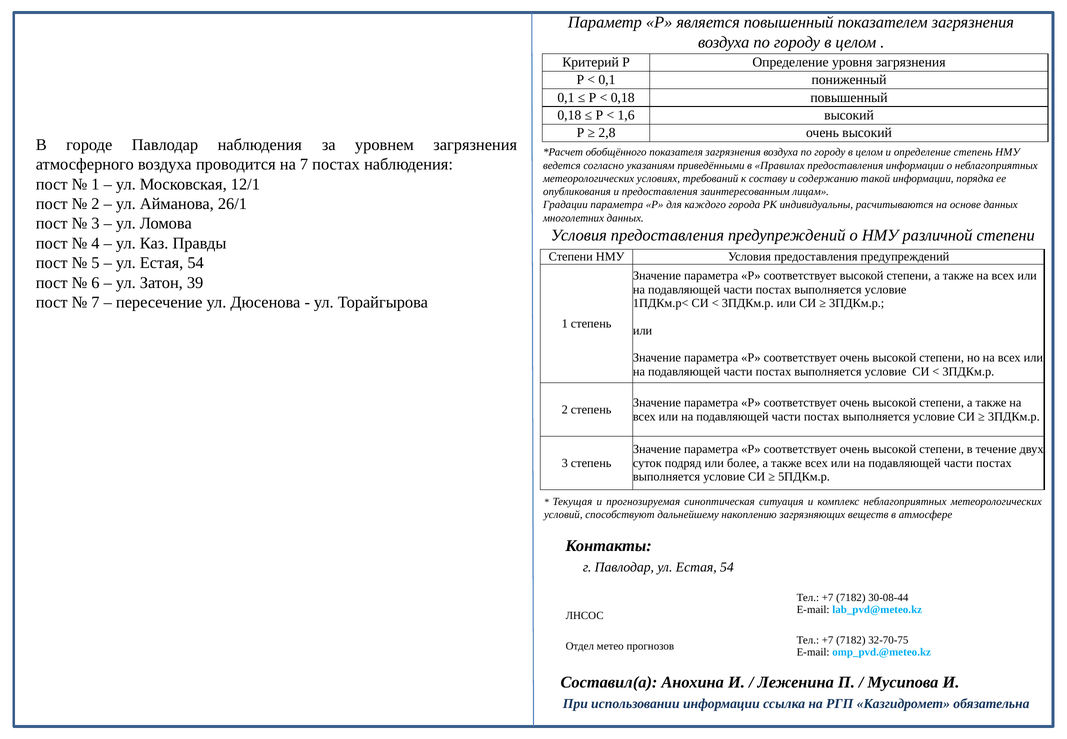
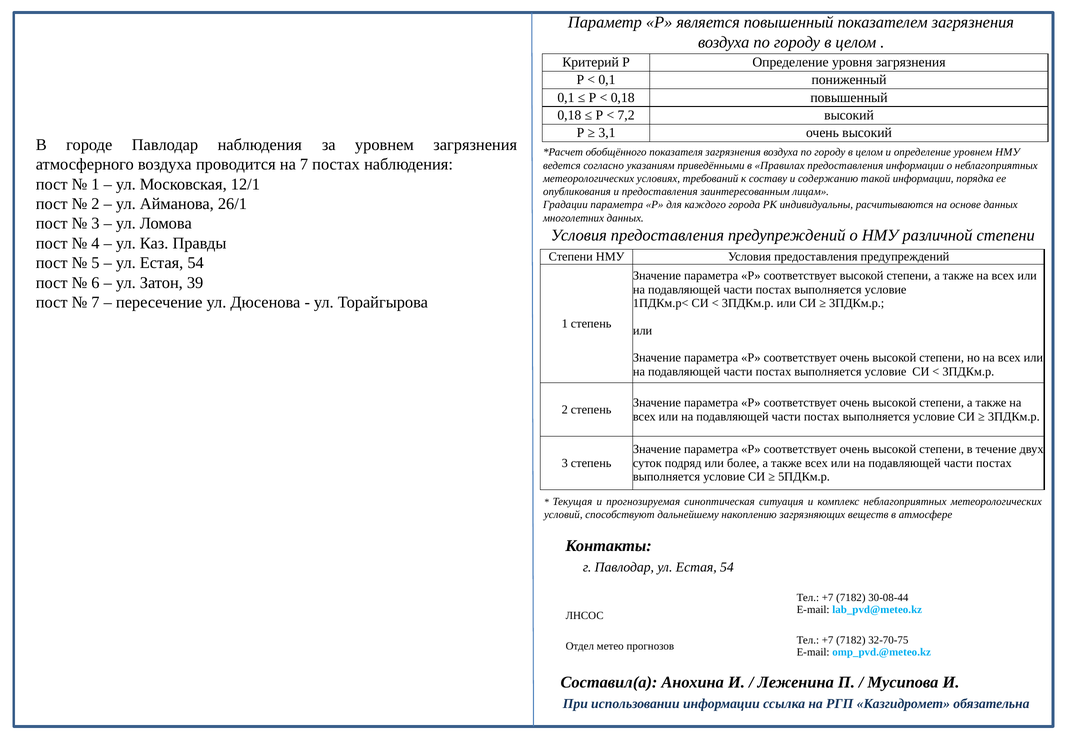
1,6: 1,6 -> 7,2 (626, 115)
2,8: 2,8 -> 3,1 (607, 133)
определение степень: степень -> уровнем (973, 152)
